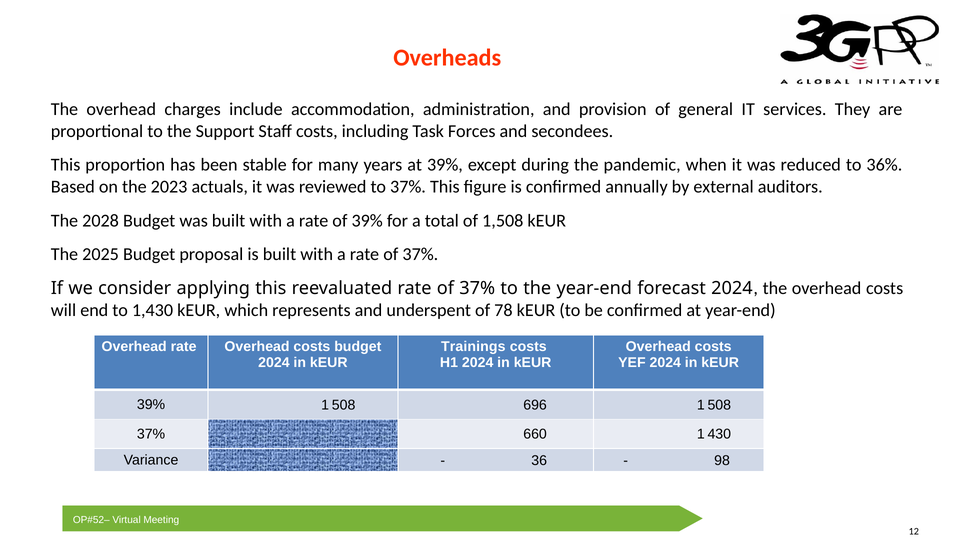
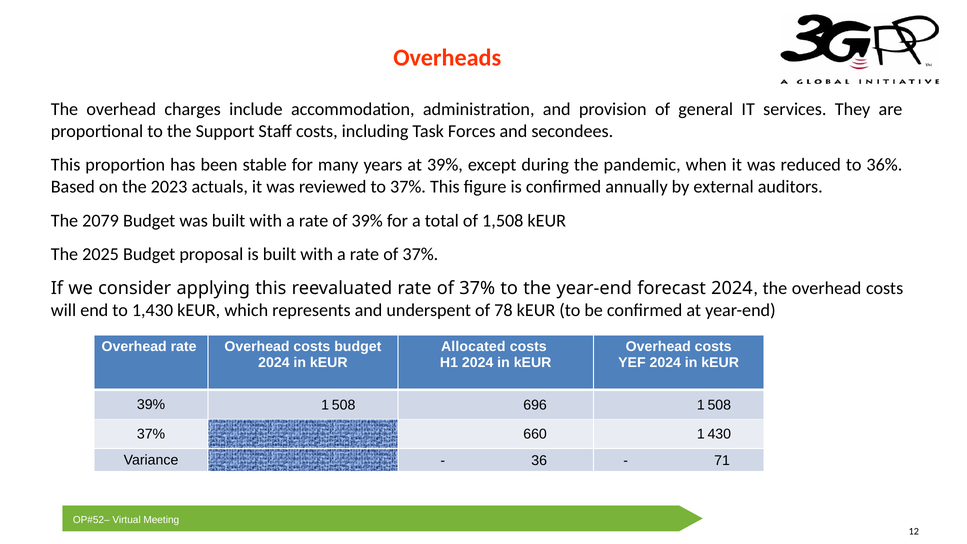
2028: 2028 -> 2079 (101, 221)
Trainings: Trainings -> Allocated (473, 347)
98: 98 -> 71 (722, 460)
